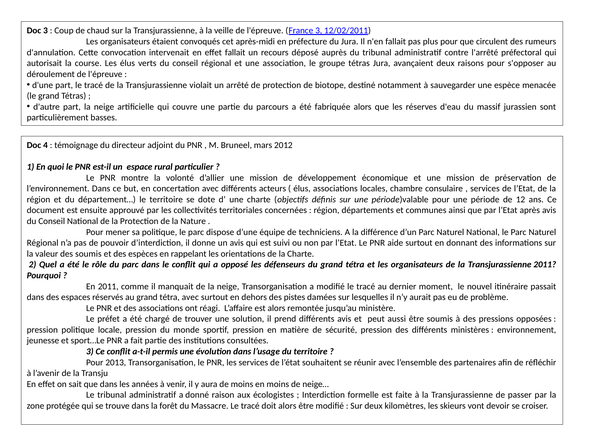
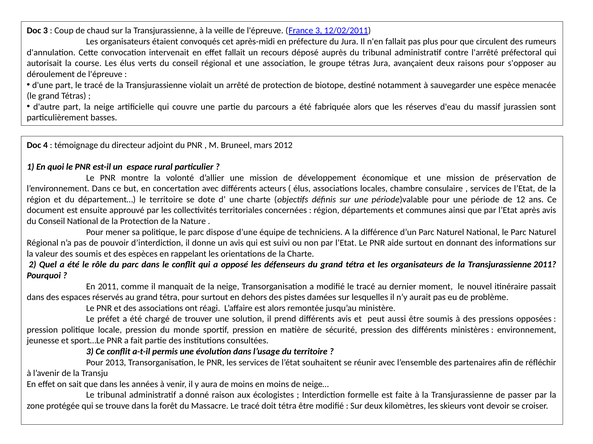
tétra avec: avec -> pour (190, 298)
doit alors: alors -> tétra (287, 407)
